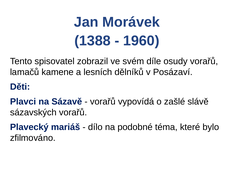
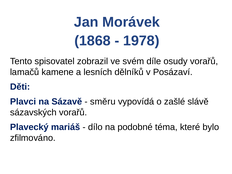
1388: 1388 -> 1868 (92, 41)
1960: 1960 -> 1978 (141, 41)
vorařů: vorařů -> směru (103, 102)
